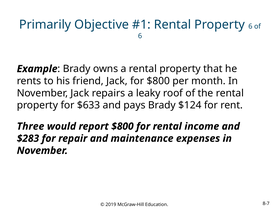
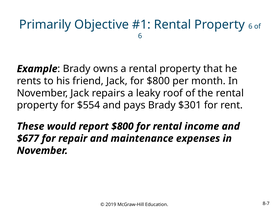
$633: $633 -> $554 (89, 105)
$124: $124 -> $301 (190, 105)
Three: Three -> These (31, 126)
$283: $283 -> $677 (28, 138)
